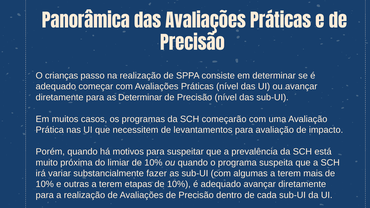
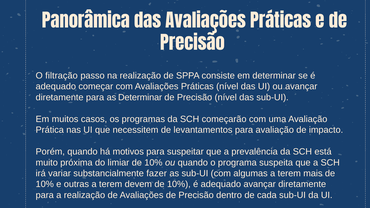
crianças: crianças -> filtração (62, 76)
etapas: etapas -> devem (138, 184)
